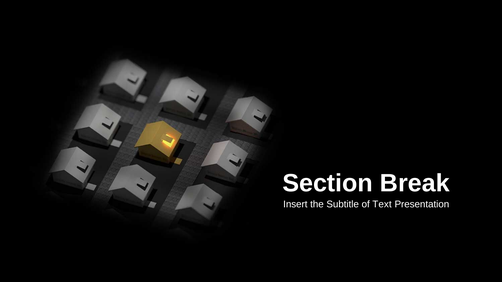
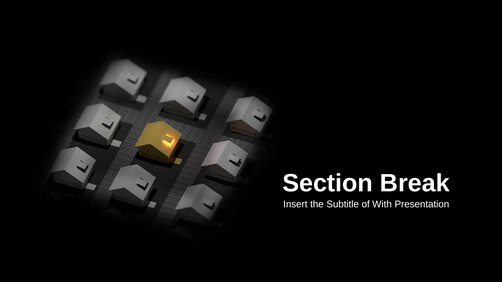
Text: Text -> With (382, 205)
